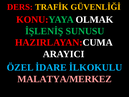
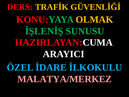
OLMAK colour: white -> yellow (94, 19)
